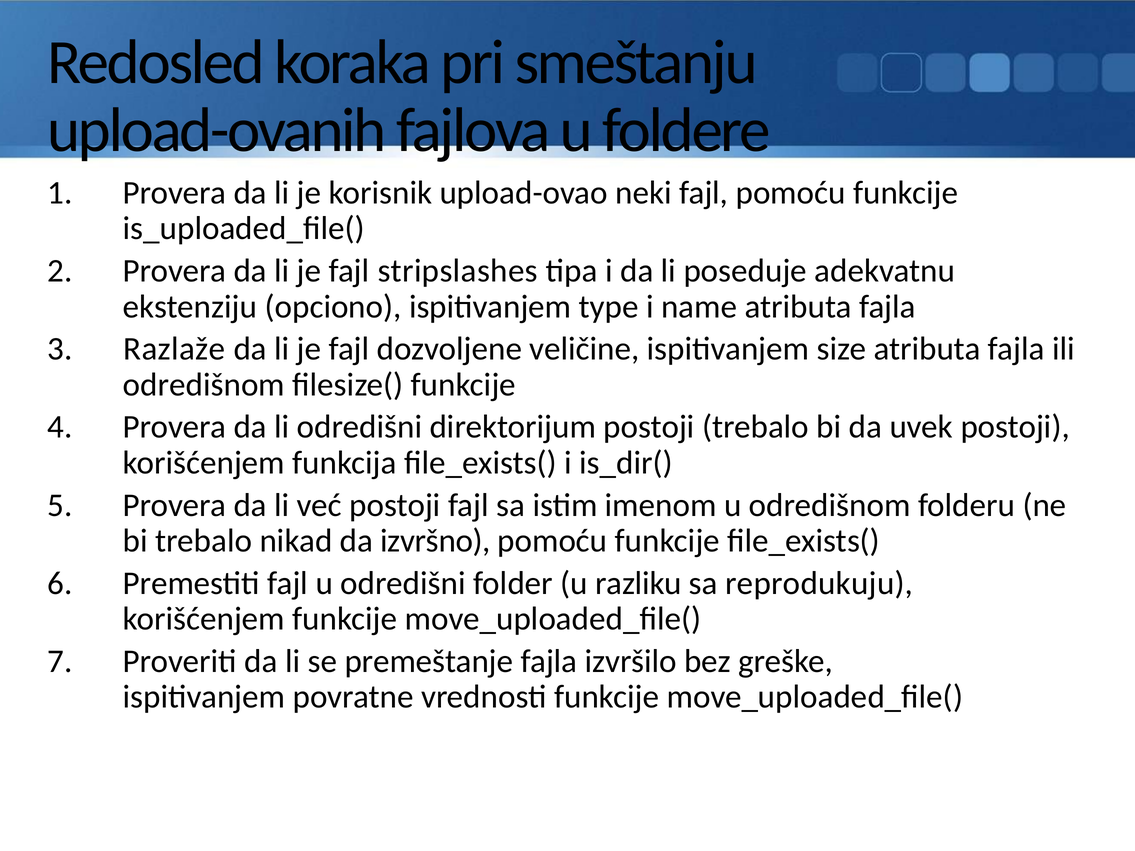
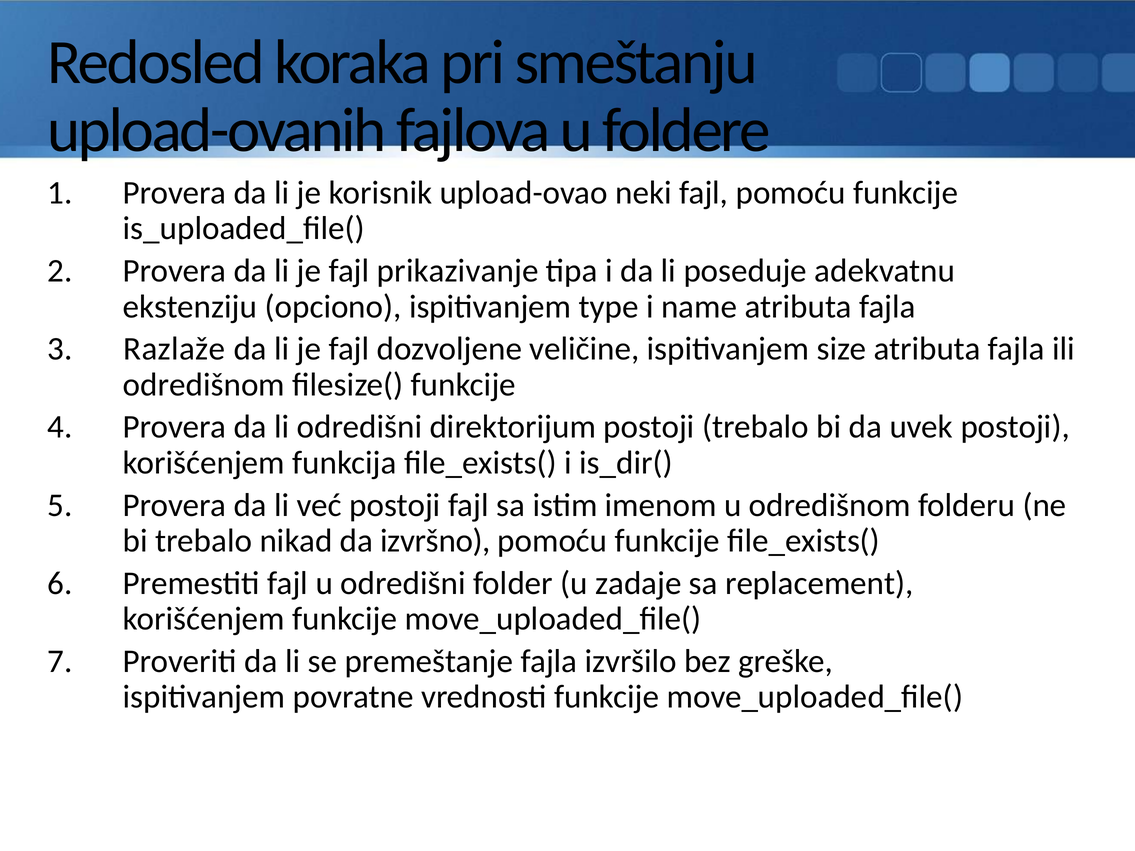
stripslashes: stripslashes -> prikazivanje (458, 271)
razliku: razliku -> zadaje (638, 583)
reprodukuju: reprodukuju -> replacement (819, 583)
